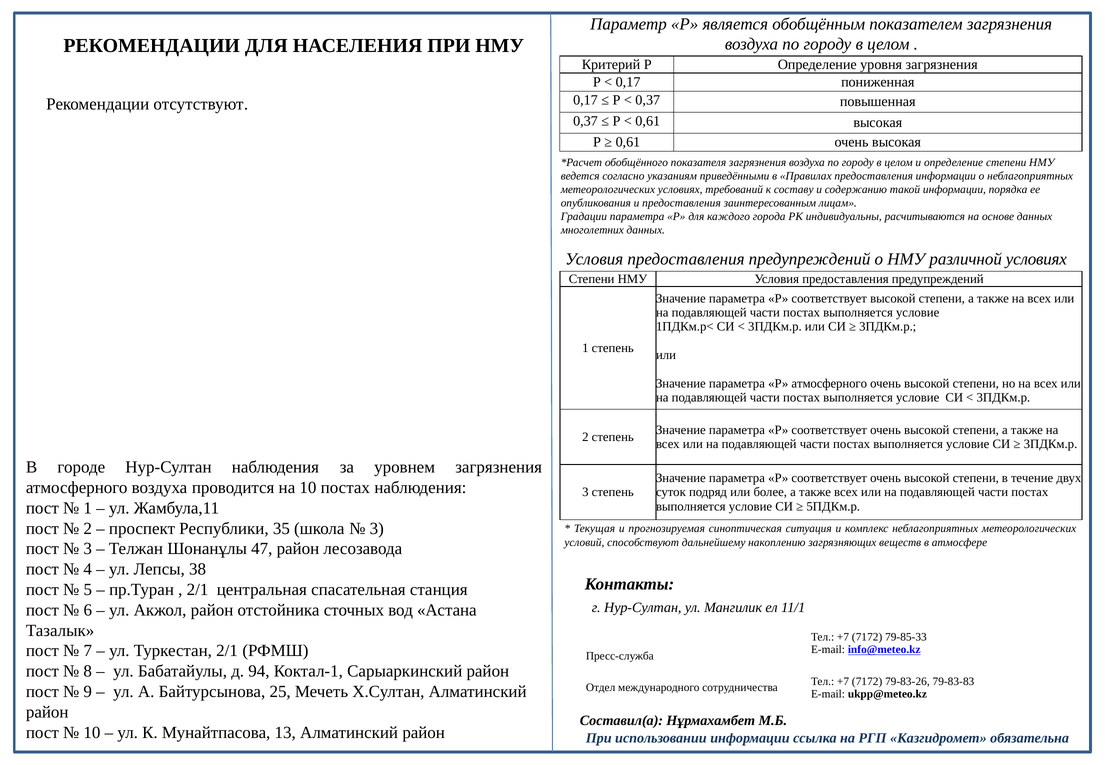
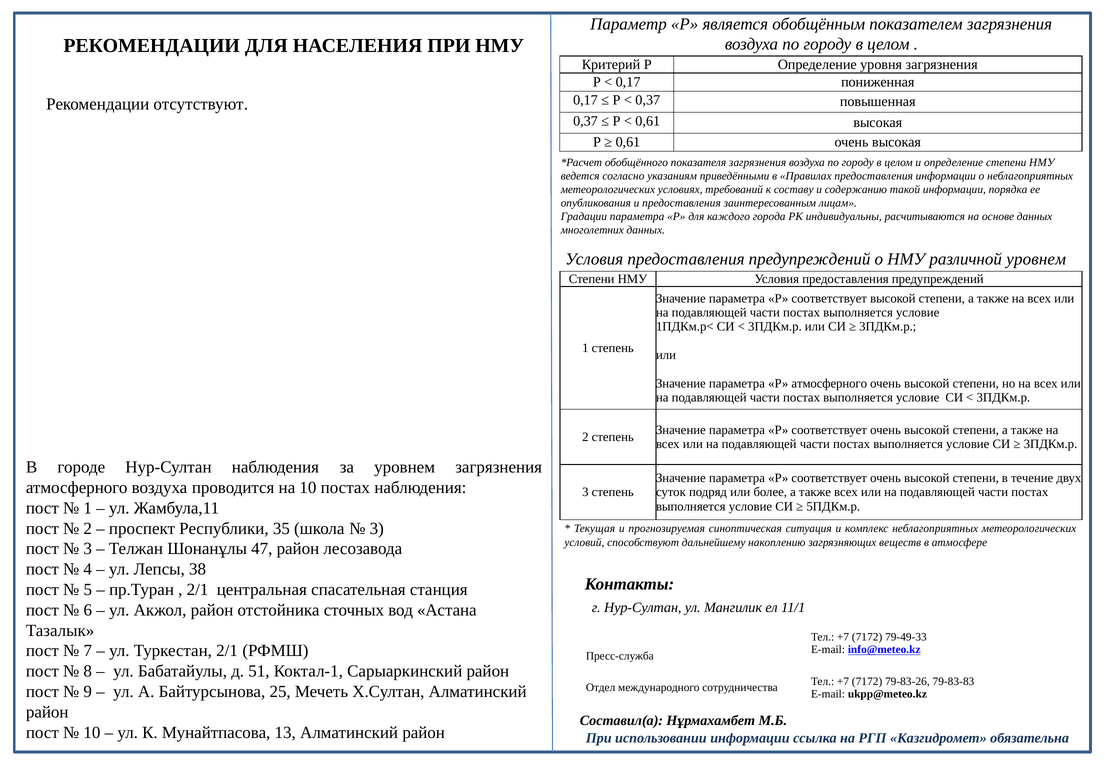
различной условиях: условиях -> уровнем (1036, 259)
79-85-33: 79-85-33 -> 79-49-33 (906, 637)
94: 94 -> 51 (259, 671)
